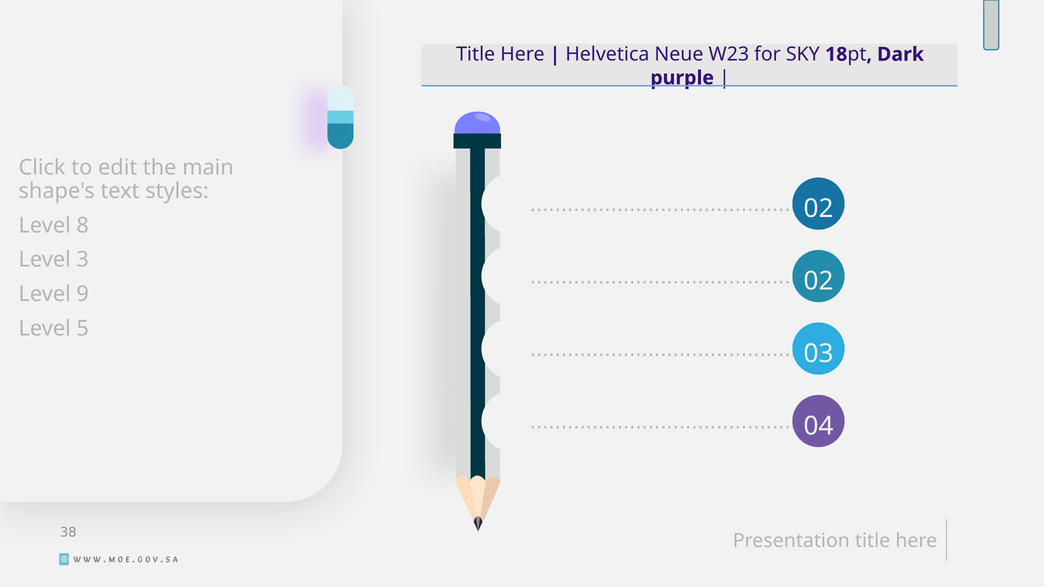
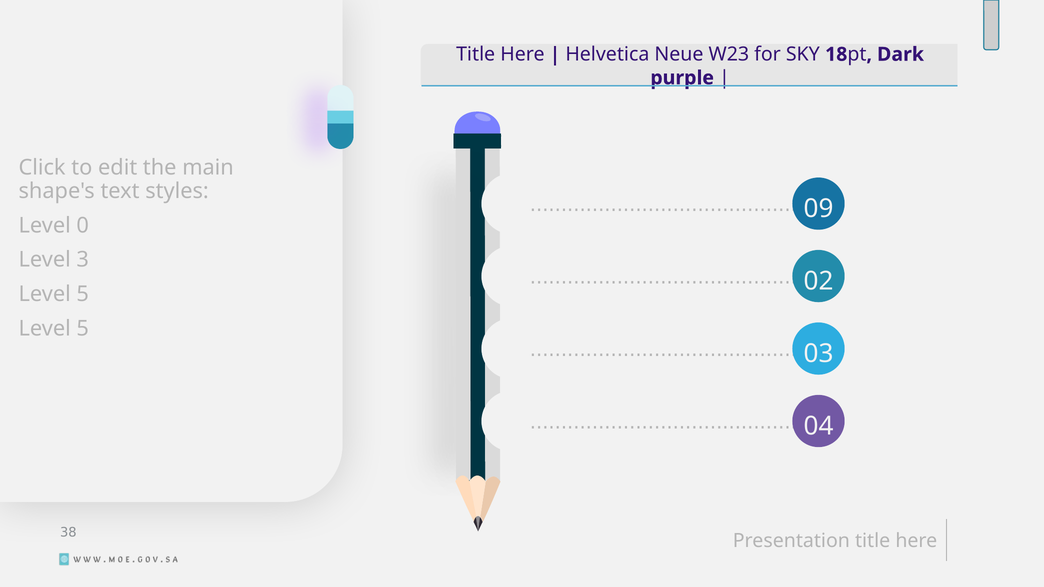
02: 02 -> 09 (819, 209)
8: 8 -> 0 (83, 225)
9: 9 -> 5 (83, 294)
